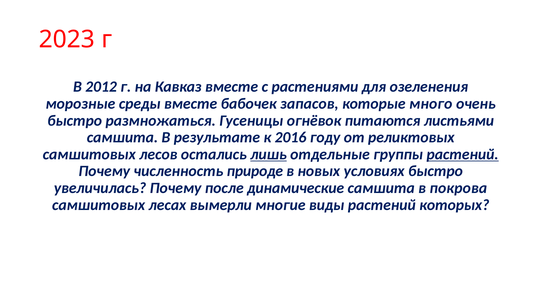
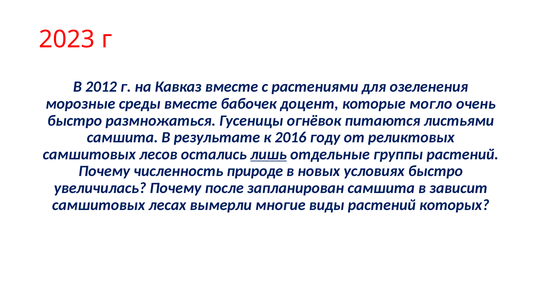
запасов: запасов -> доцент (309, 104)
много: много -> могло (431, 104)
растений underline: present -> none (463, 154)
динамические: динамические -> запланирован (296, 188)
покрова: покрова -> зависит (458, 188)
